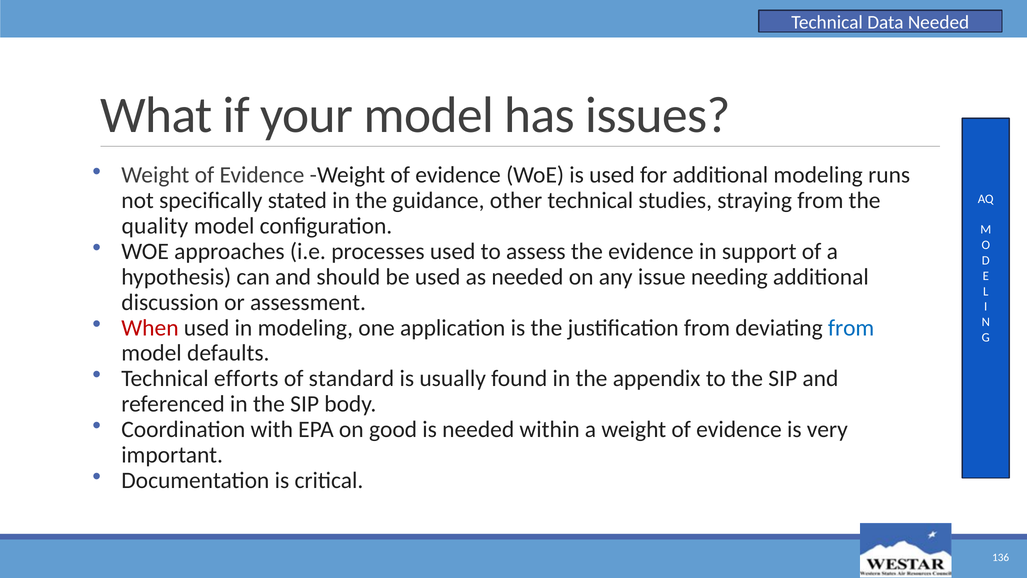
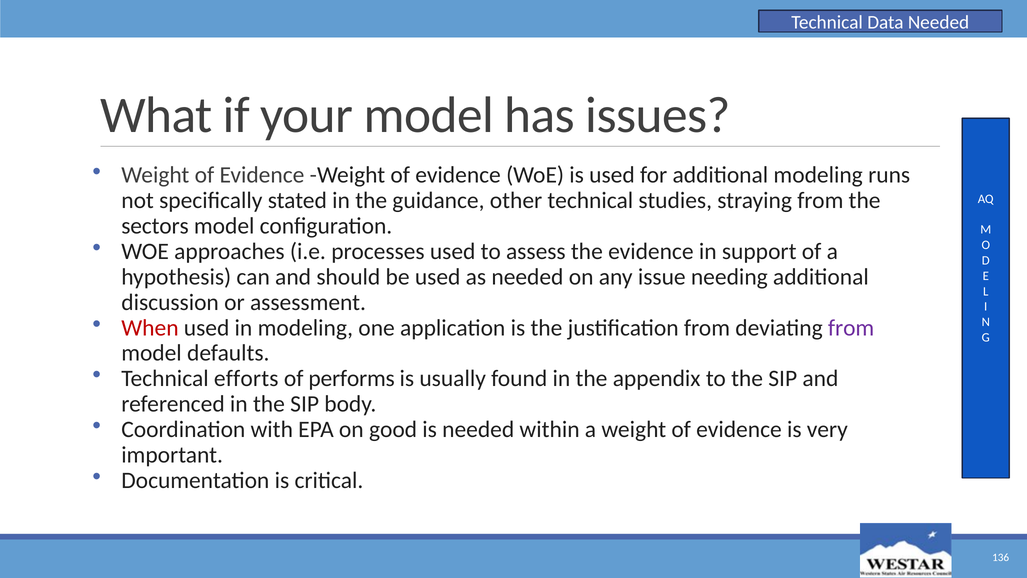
quality: quality -> sectors (155, 226)
from colour: blue -> purple (851, 328)
standard: standard -> performs (352, 378)
